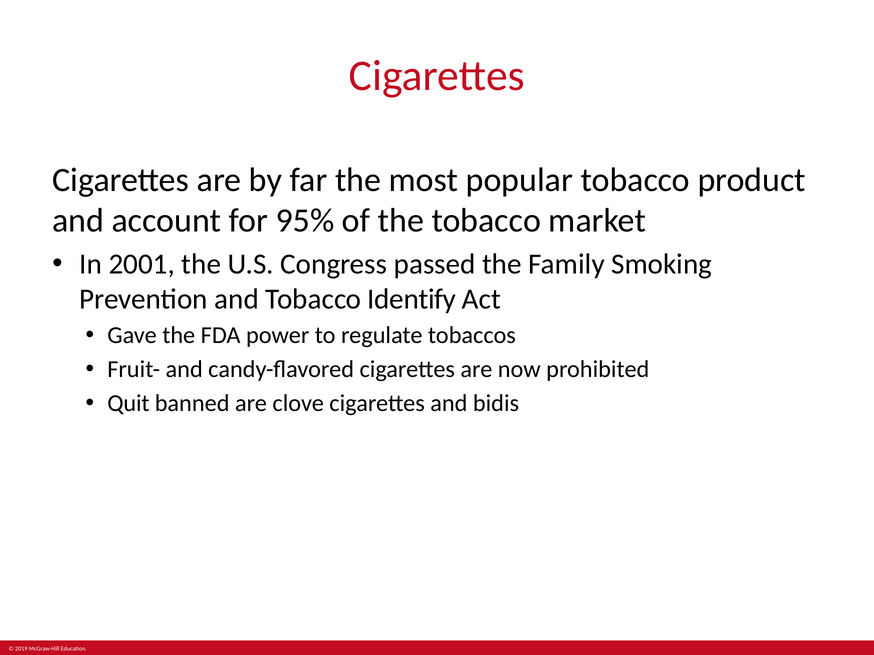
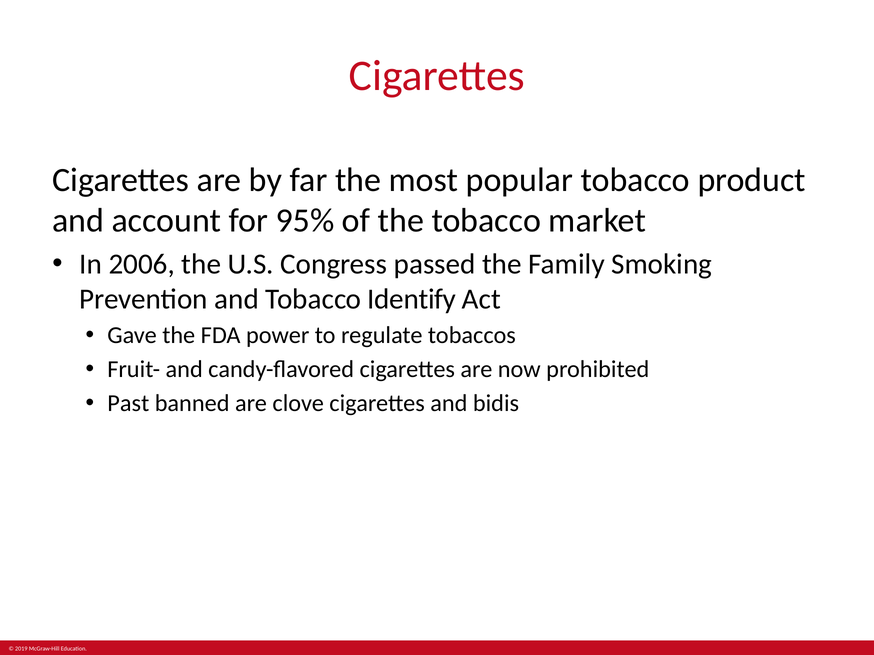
2001: 2001 -> 2006 (142, 264)
Quit: Quit -> Past (128, 404)
